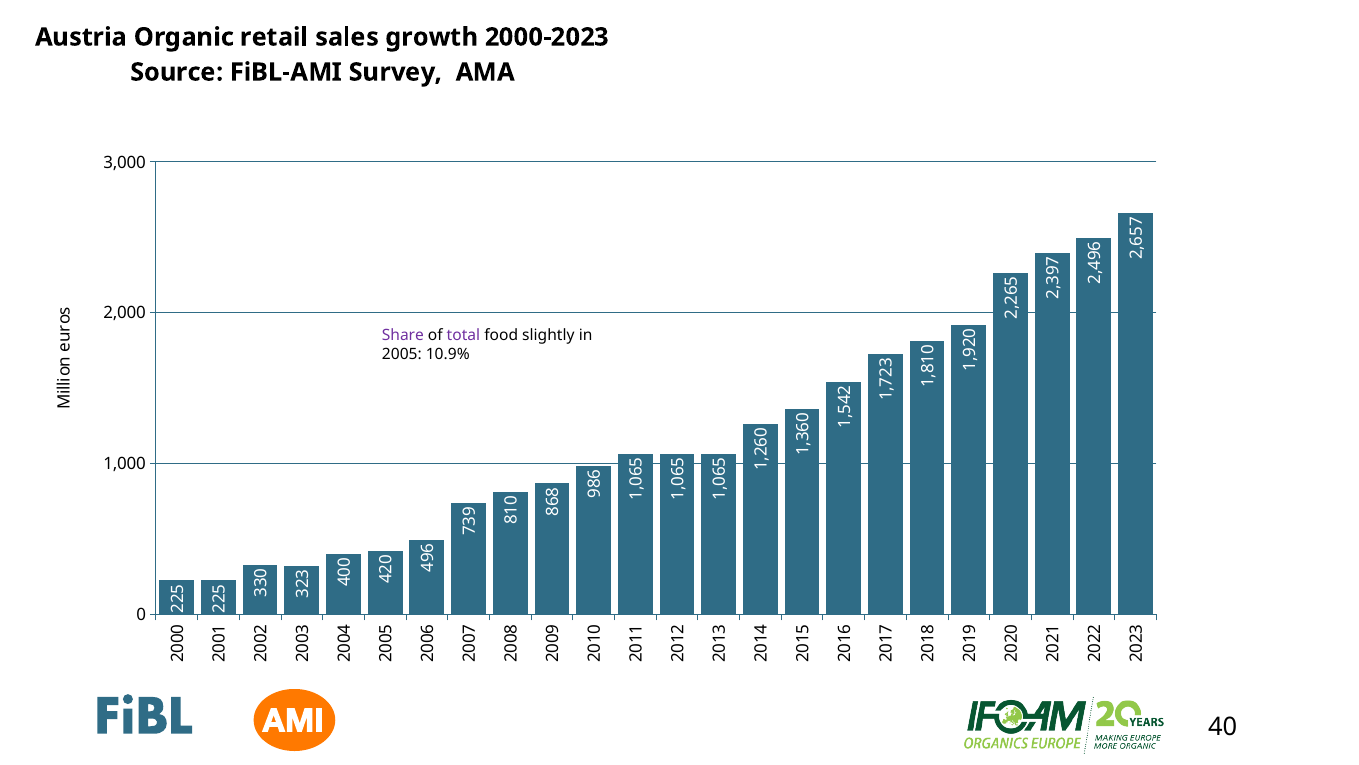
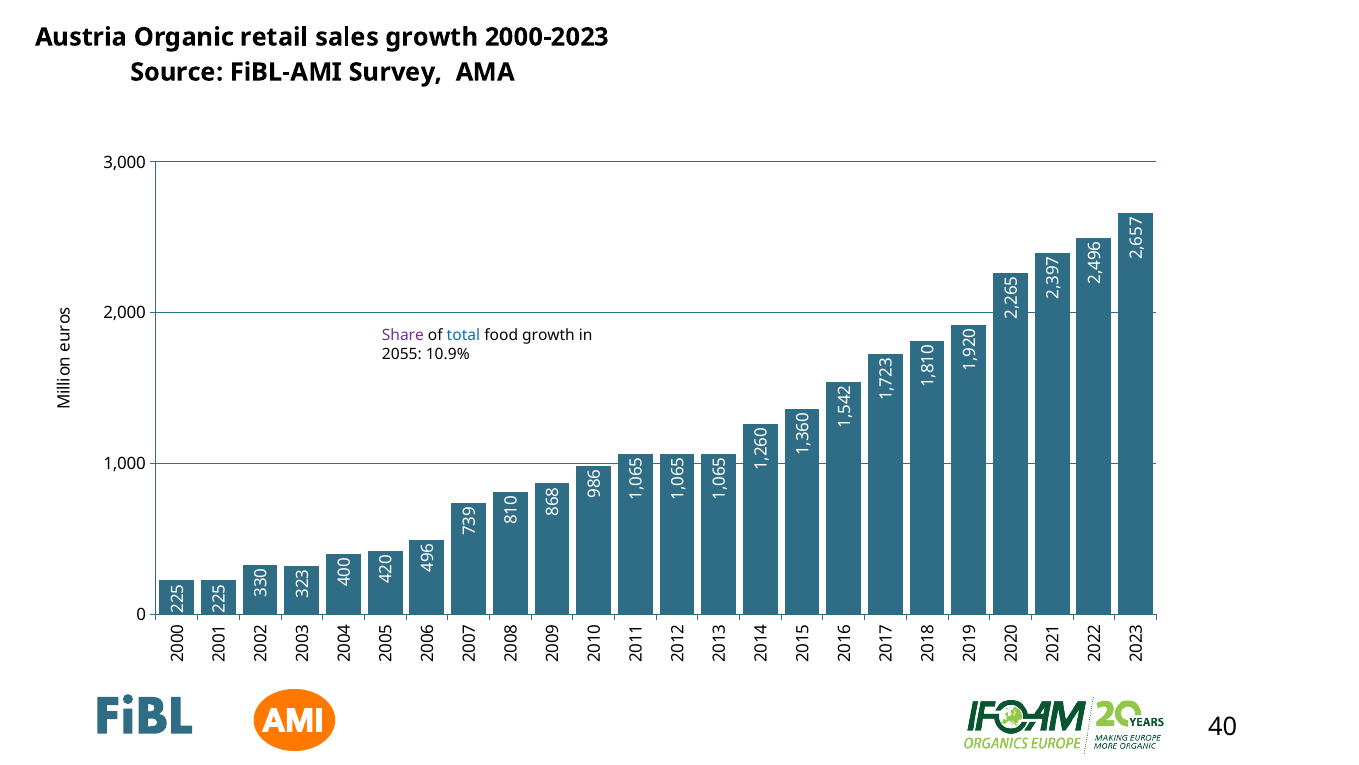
total colour: purple -> blue (463, 335)
food slightly: slightly -> growth (548, 335)
2005: 2005 -> 2055 (402, 354)
